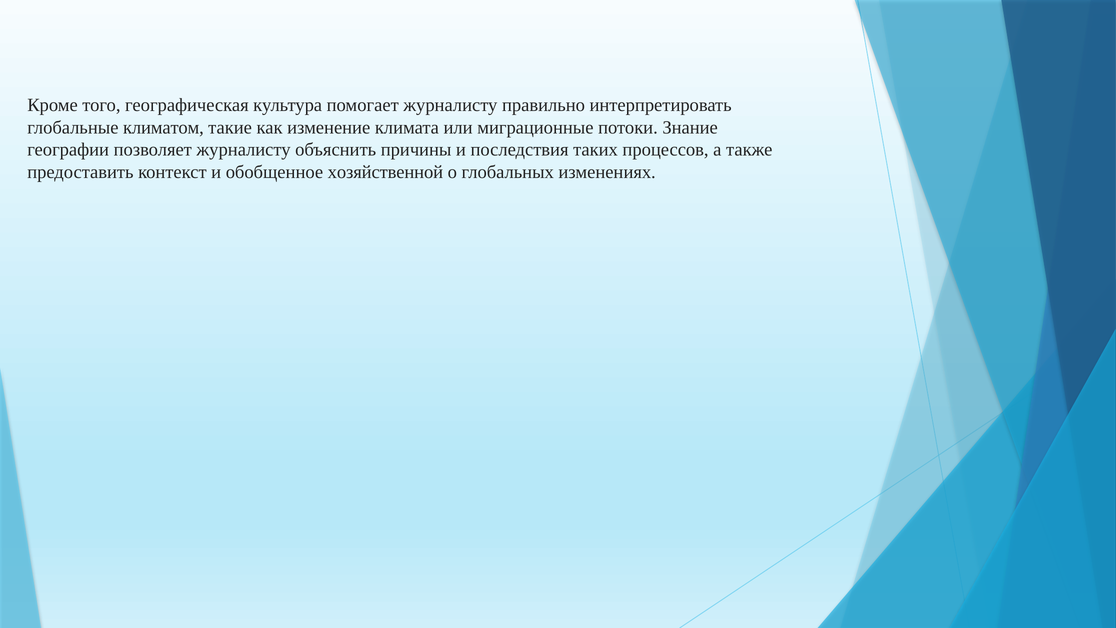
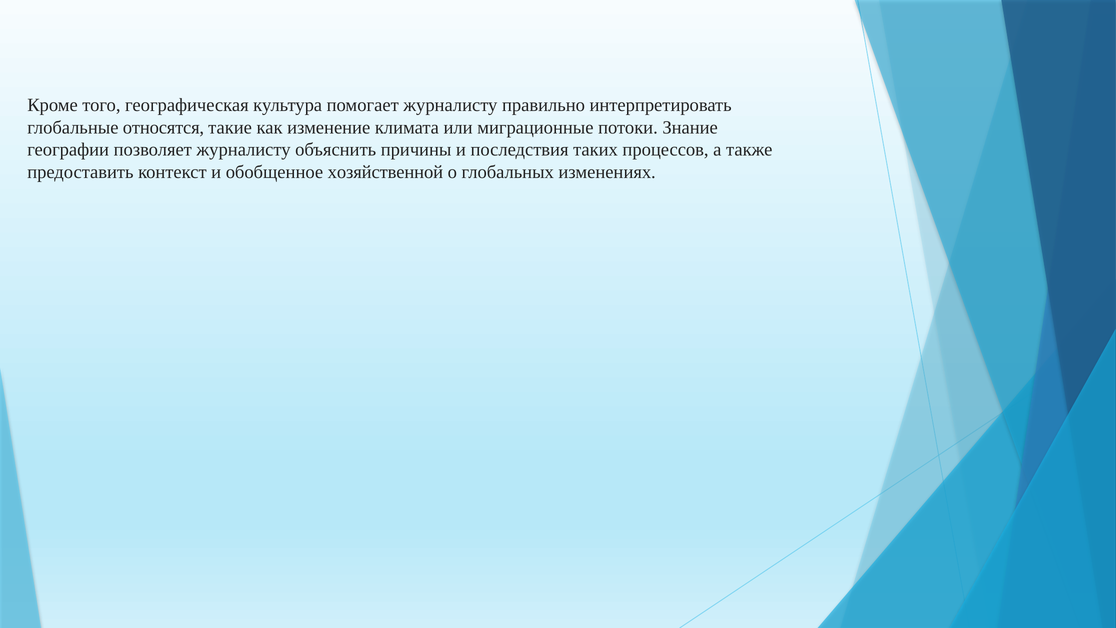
климатом: климатом -> относятся (163, 127)
